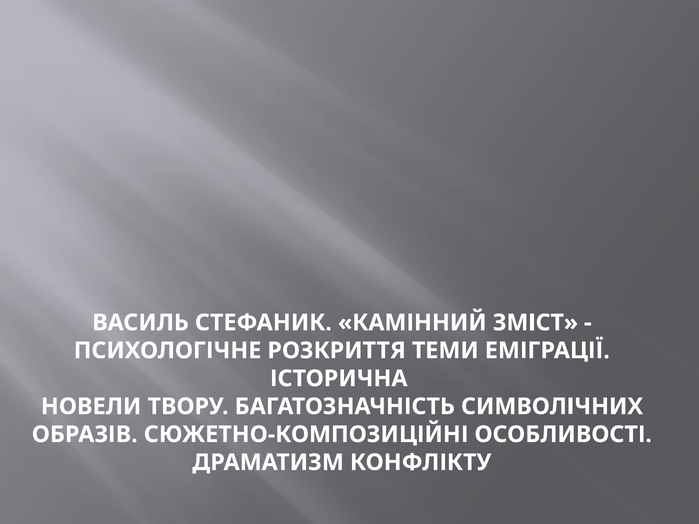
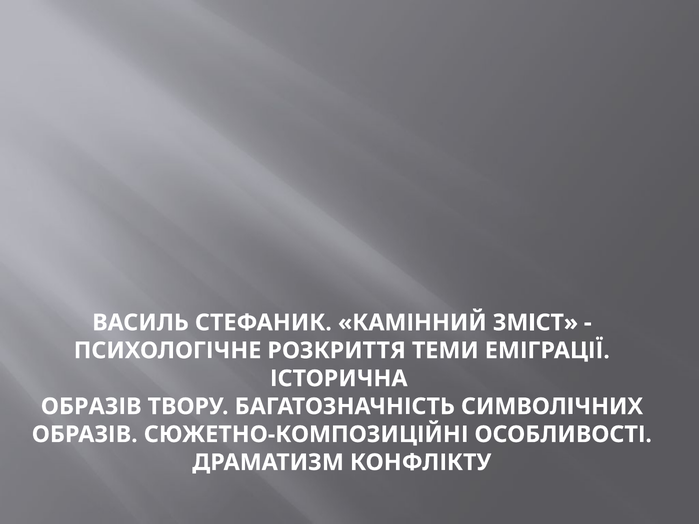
НОВЕЛИ: НОВЕЛИ -> ОБРАЗІВ (91, 407)
